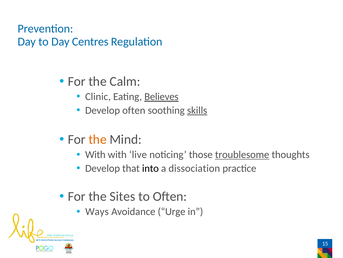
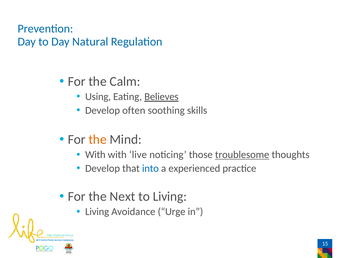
Centres: Centres -> Natural (90, 41)
Clinic: Clinic -> Using (98, 96)
skills underline: present -> none (197, 110)
into colour: black -> blue (150, 168)
dissociation: dissociation -> experienced (194, 168)
Sites: Sites -> Next (122, 196)
to Often: Often -> Living (170, 196)
Ways: Ways -> Living (97, 211)
